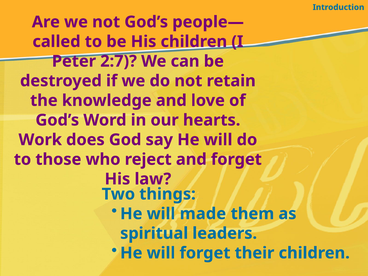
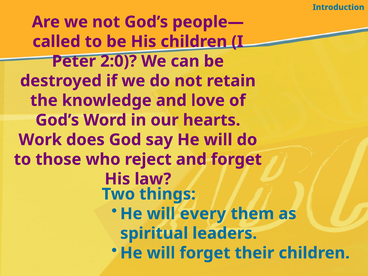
2:7: 2:7 -> 2:0 (119, 61)
made: made -> every (203, 214)
